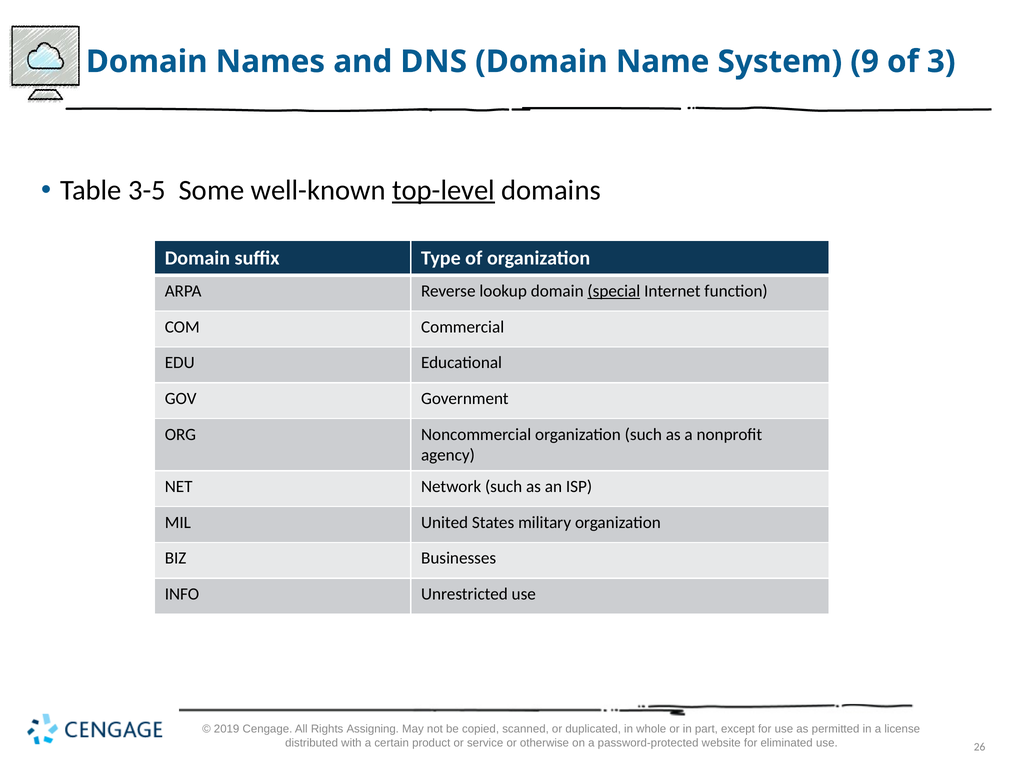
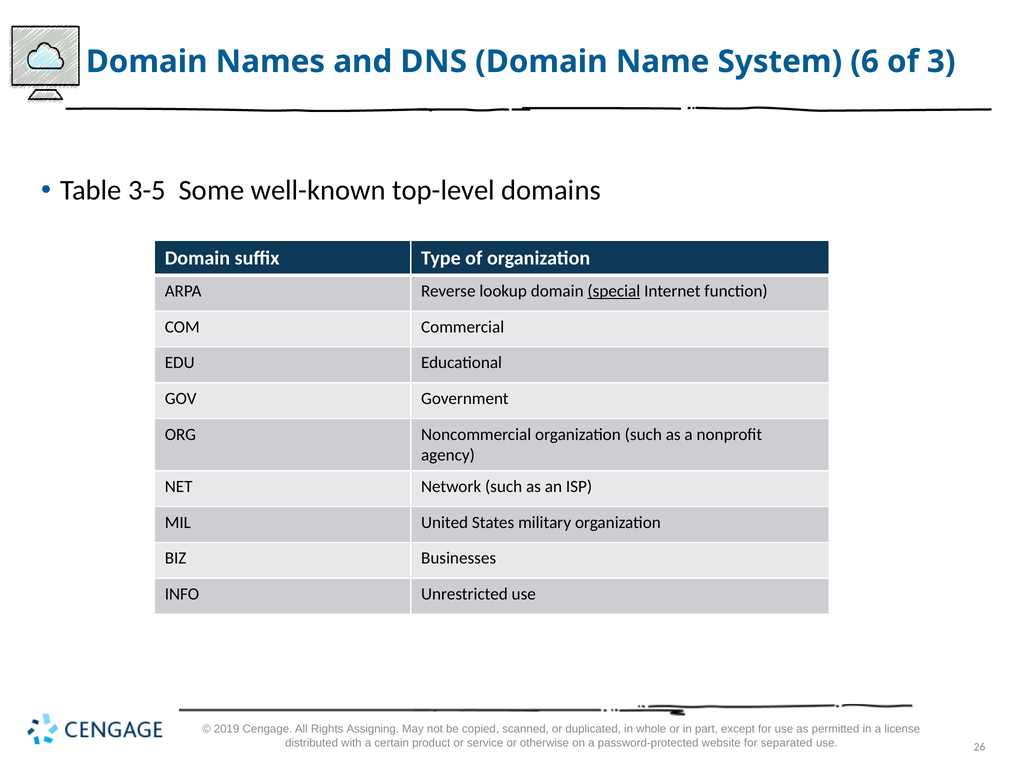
9: 9 -> 6 (865, 62)
top-level underline: present -> none (444, 190)
eliminated: eliminated -> separated (787, 742)
